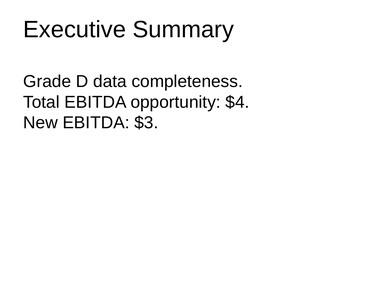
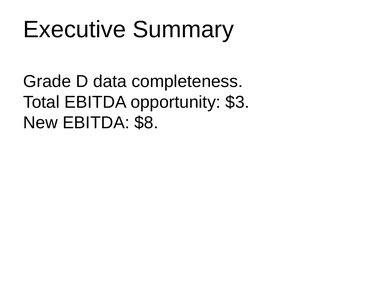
$4: $4 -> $3 (237, 102)
$3: $3 -> $8 (146, 123)
